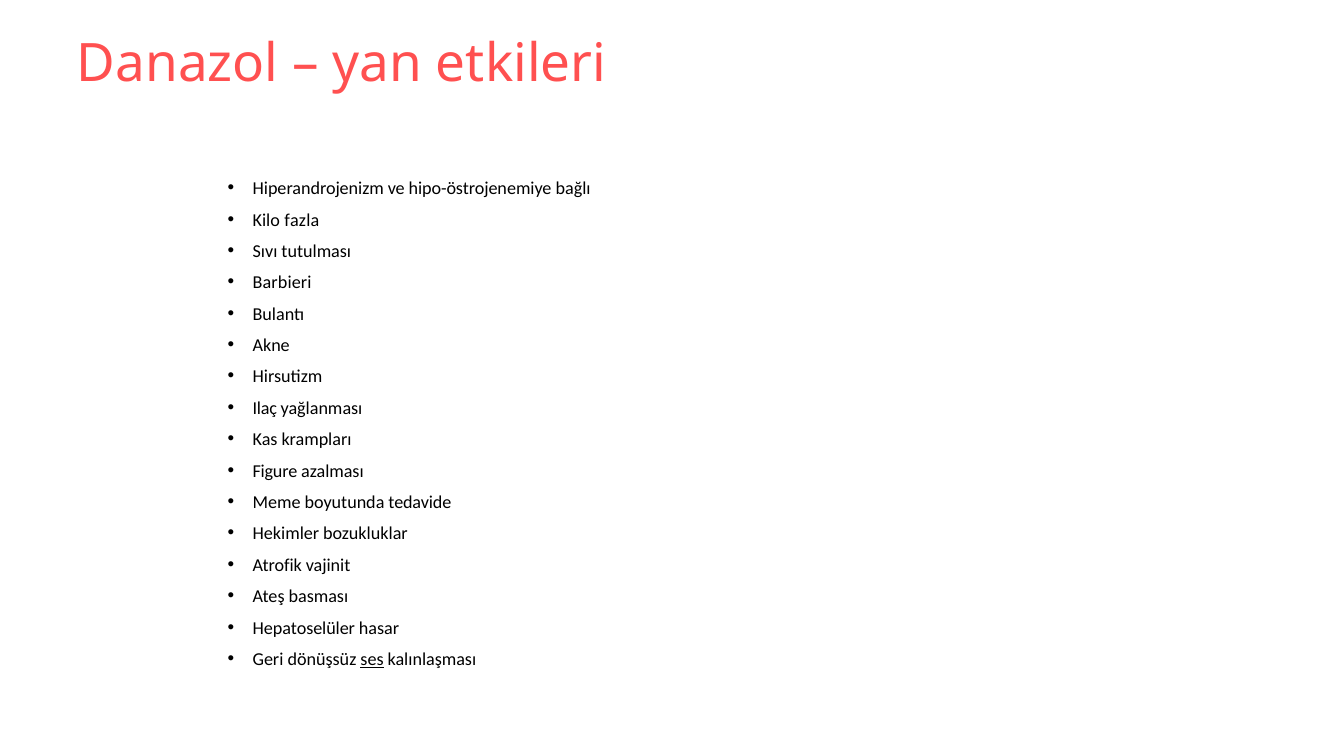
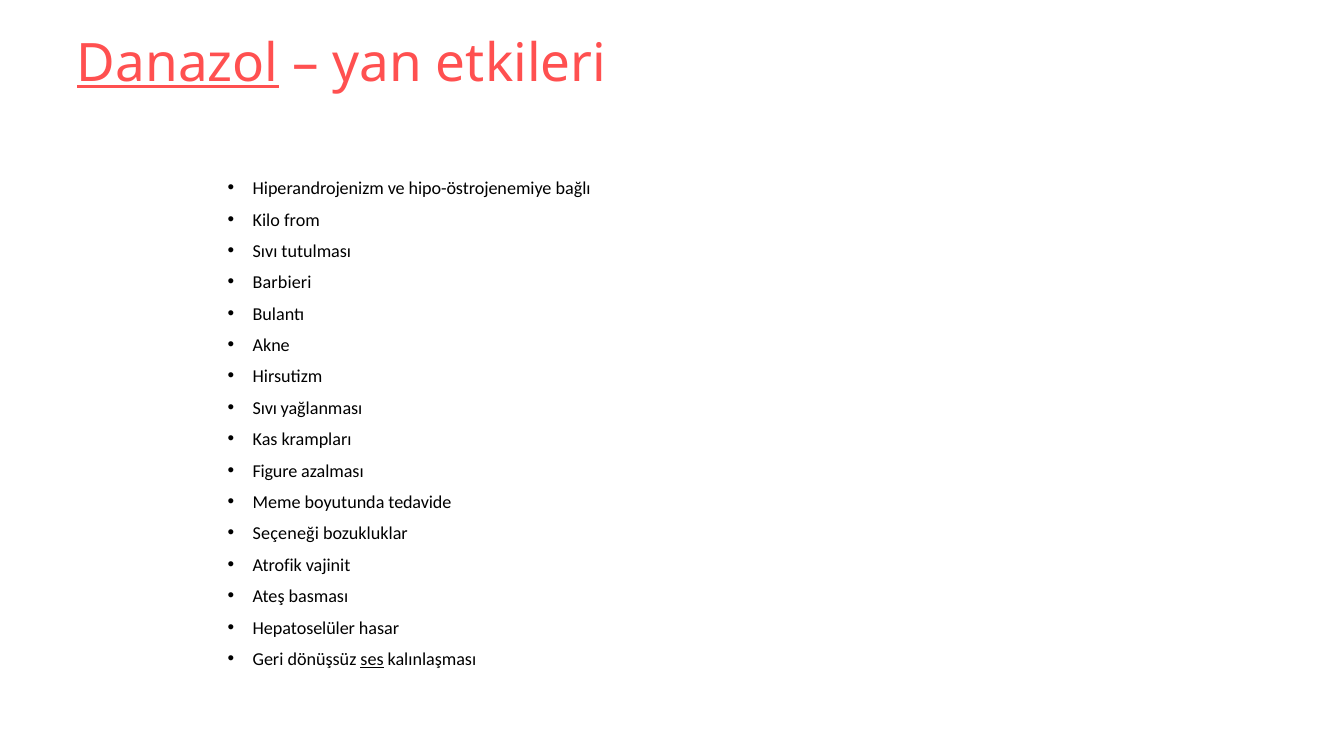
Danazol underline: none -> present (178, 64)
fazla: fazla -> from (302, 220)
Ilaç: Ilaç -> Sıvı (265, 408)
Hekimler: Hekimler -> Seçeneği (286, 534)
